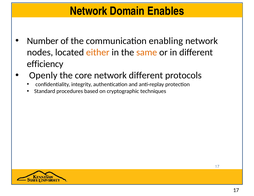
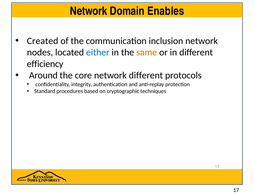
Number: Number -> Created (43, 41)
enabling: enabling -> inclusion (166, 41)
either colour: orange -> blue (98, 52)
Openly: Openly -> Around (43, 76)
